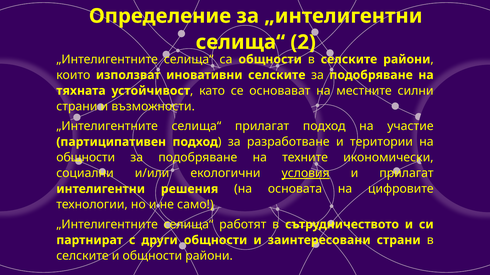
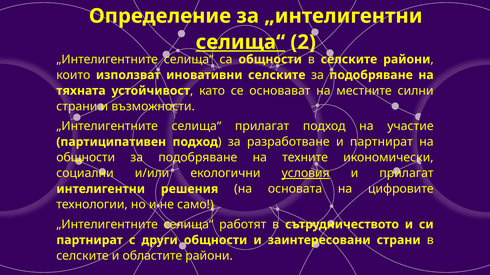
селища“ underline: none -> present (240, 42)
и територии: територии -> партнират (381, 142)
и общности: общности -> областите (152, 256)
